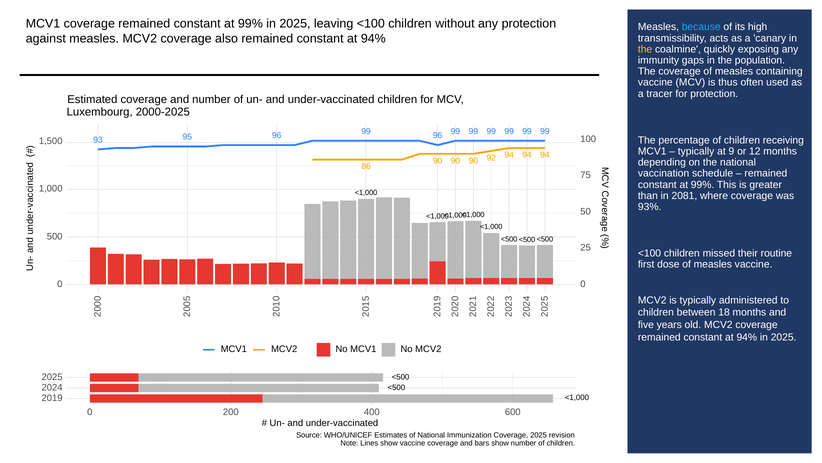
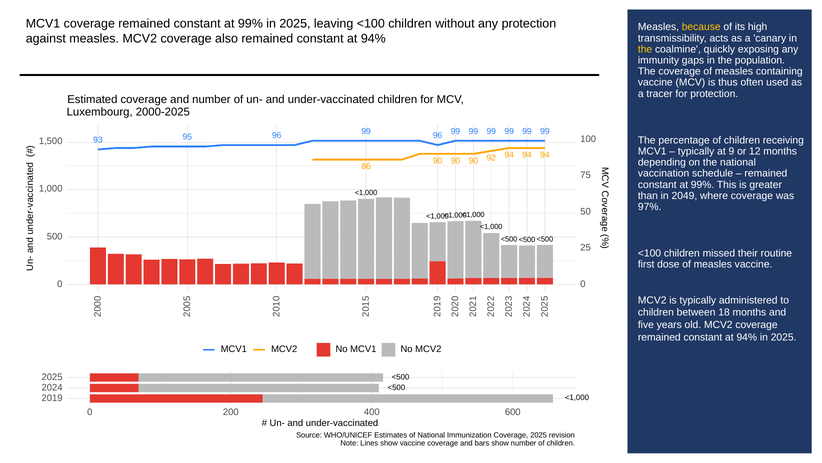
because colour: light blue -> yellow (701, 27)
2081: 2081 -> 2049 (684, 195)
93%: 93% -> 97% (650, 207)
